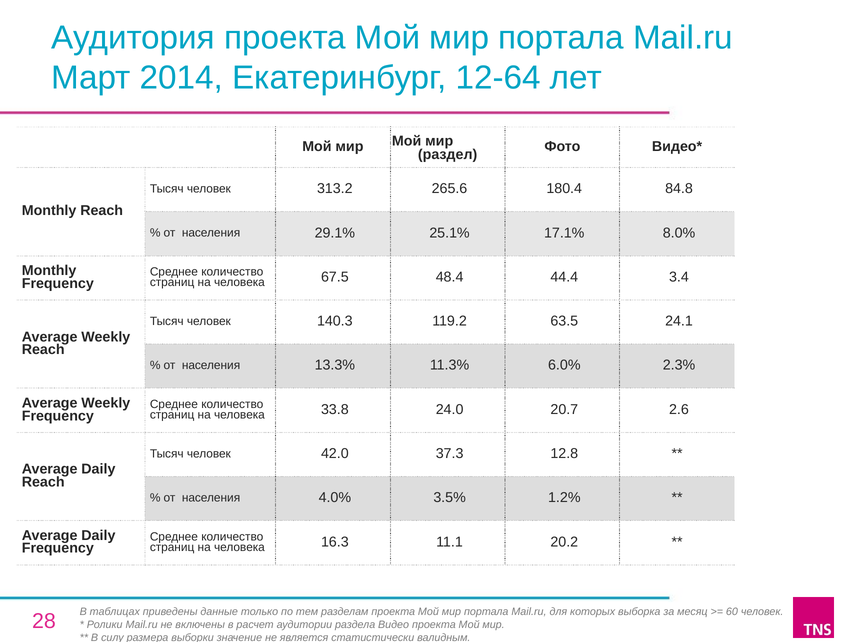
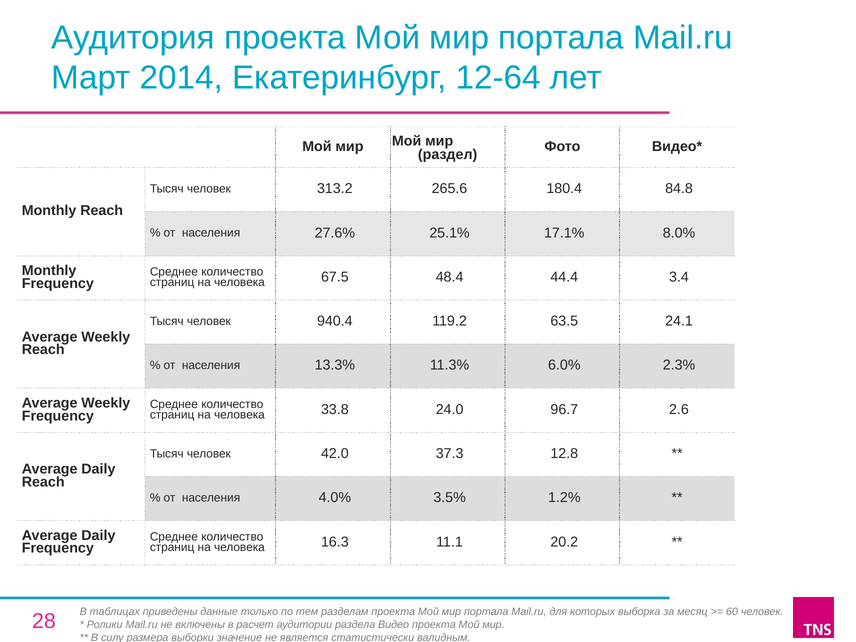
29.1%: 29.1% -> 27.6% (335, 233)
140.3: 140.3 -> 940.4 (335, 321)
20.7: 20.7 -> 96.7 (564, 409)
